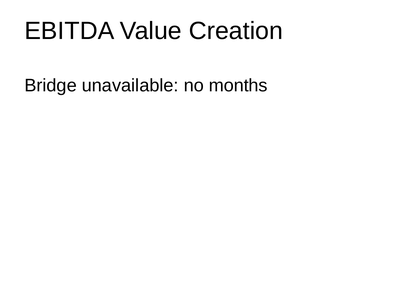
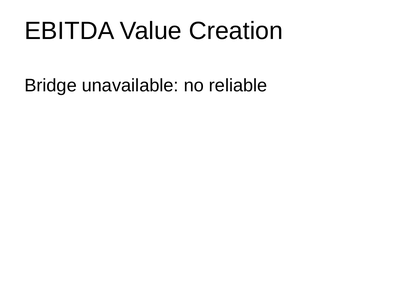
months: months -> reliable (238, 86)
